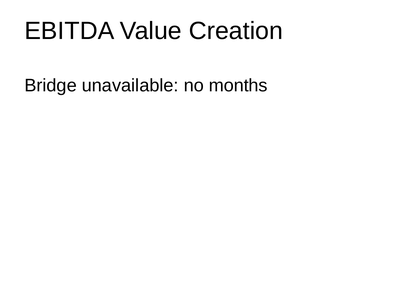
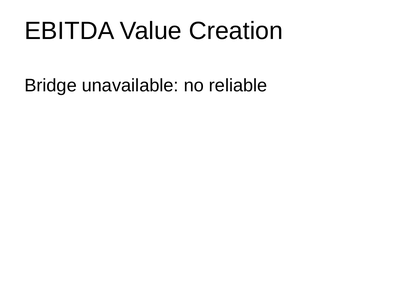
months: months -> reliable (238, 86)
